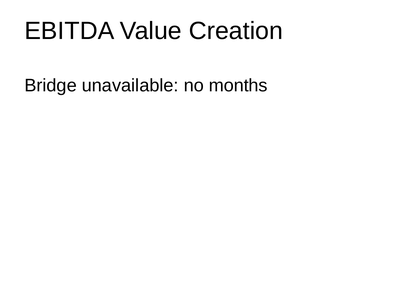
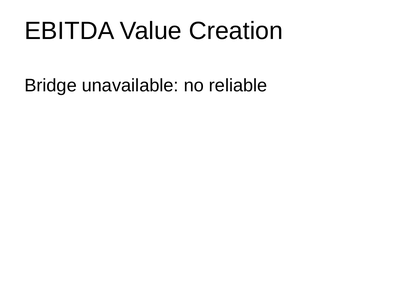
months: months -> reliable (238, 86)
